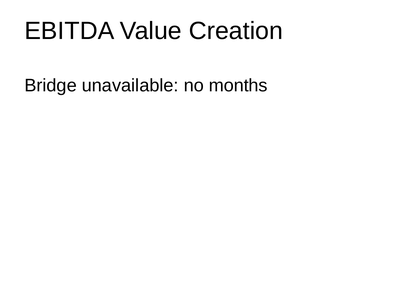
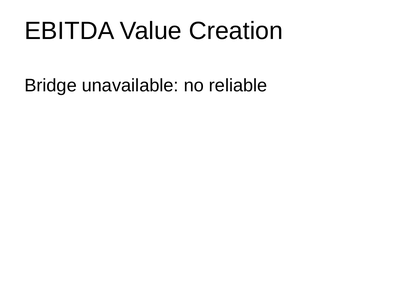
months: months -> reliable (238, 86)
